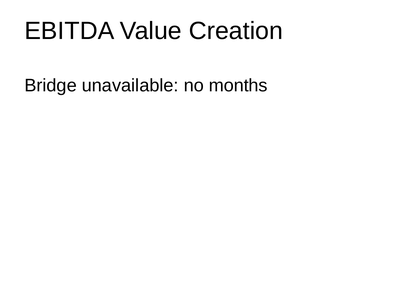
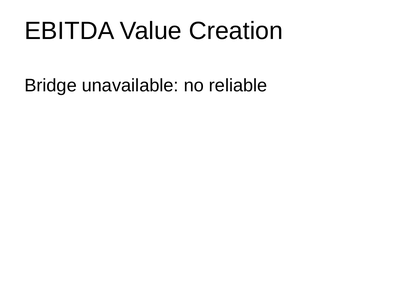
months: months -> reliable (238, 86)
